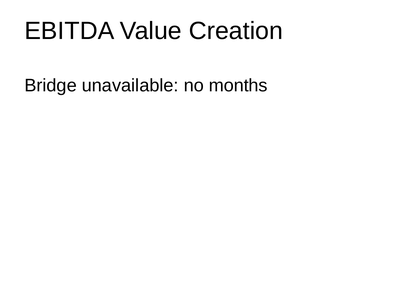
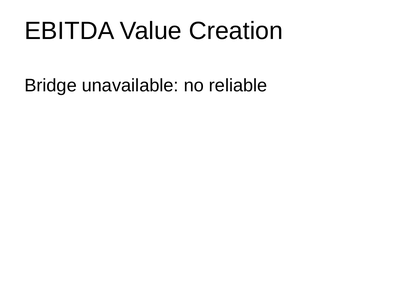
months: months -> reliable (238, 86)
